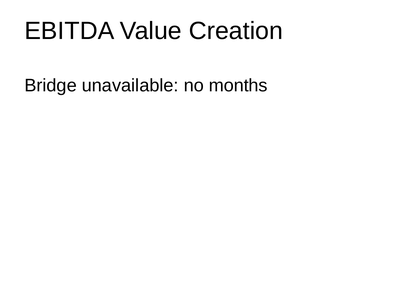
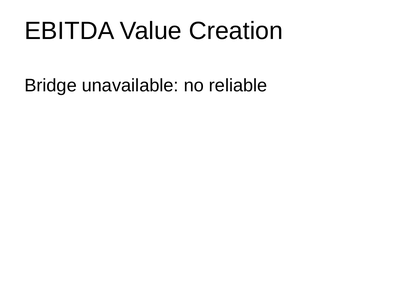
months: months -> reliable (238, 86)
